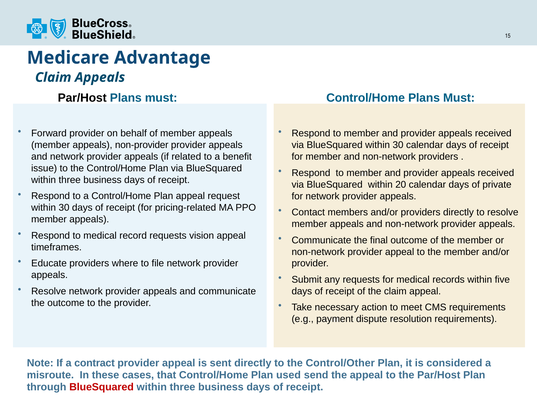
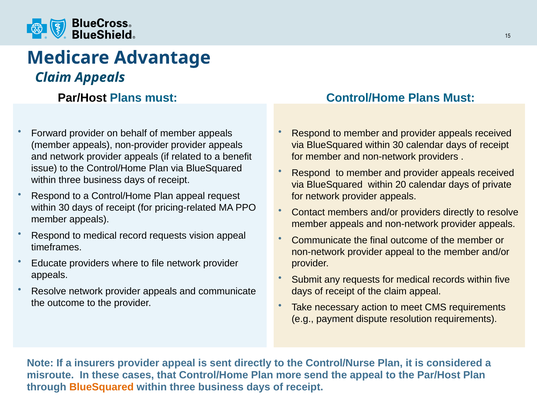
contract: contract -> insurers (95, 363)
Control/Other: Control/Other -> Control/Nurse (340, 363)
used: used -> more (289, 375)
BlueSquared colour: red -> orange (101, 387)
